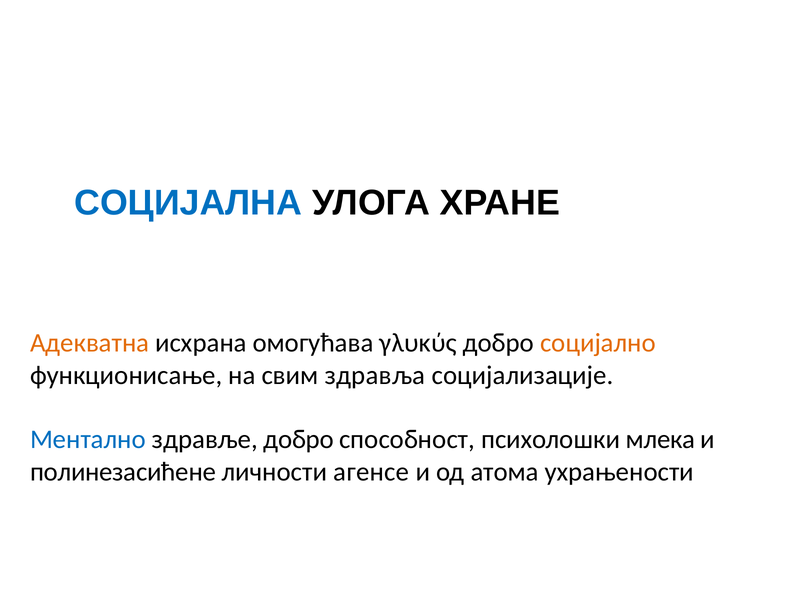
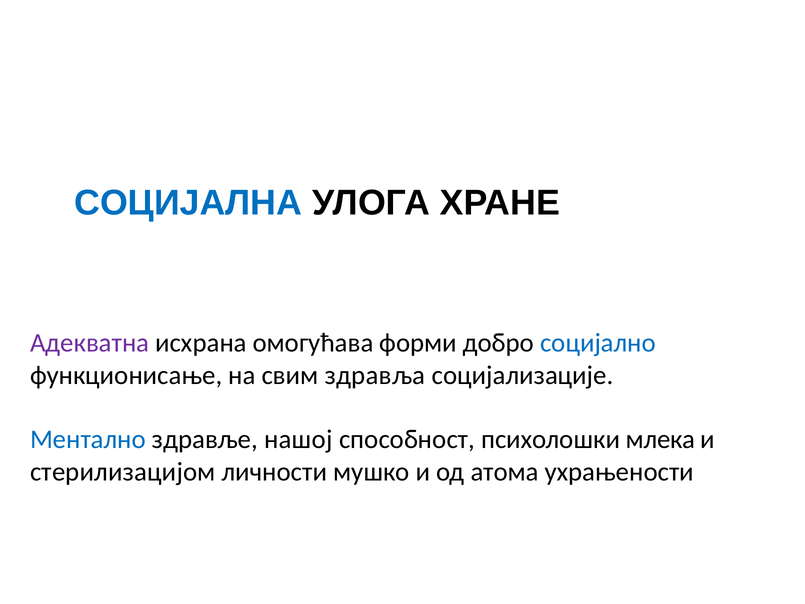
Адекватна colour: orange -> purple (90, 343)
γλυκύς: γλυκύς -> форми (418, 343)
социјално colour: orange -> blue (598, 343)
добрo: добрo -> нашој (298, 439)
полинезасићене: полинезасићене -> стерилизацијом (123, 472)
агенсе: агенсе -> мушко (371, 472)
